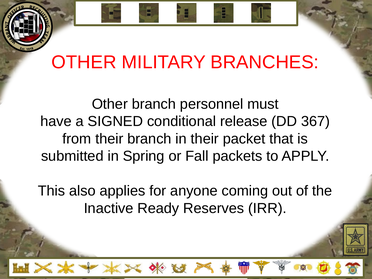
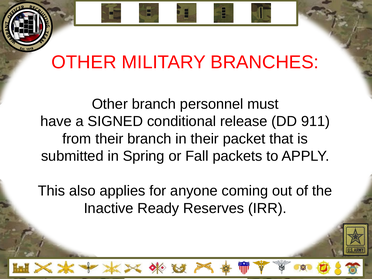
367: 367 -> 911 (315, 121)
